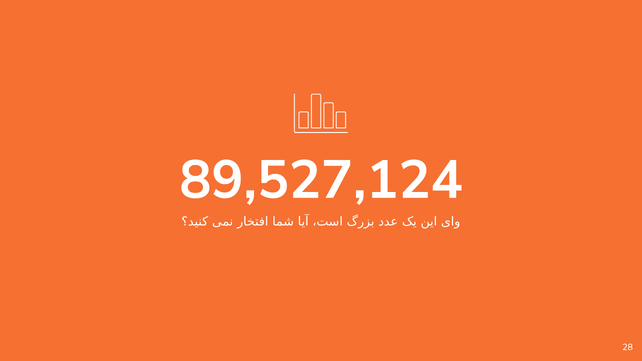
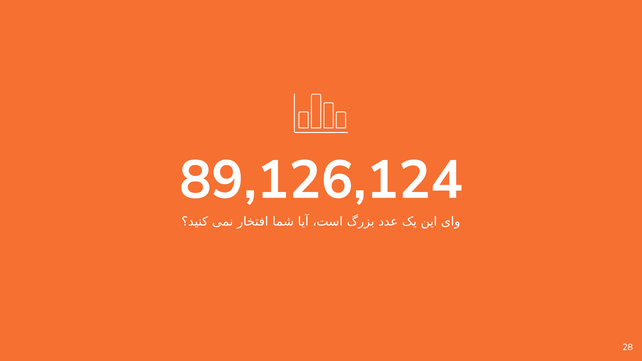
89,527,124: 89,527,124 -> 89,126,124 (321, 180)
